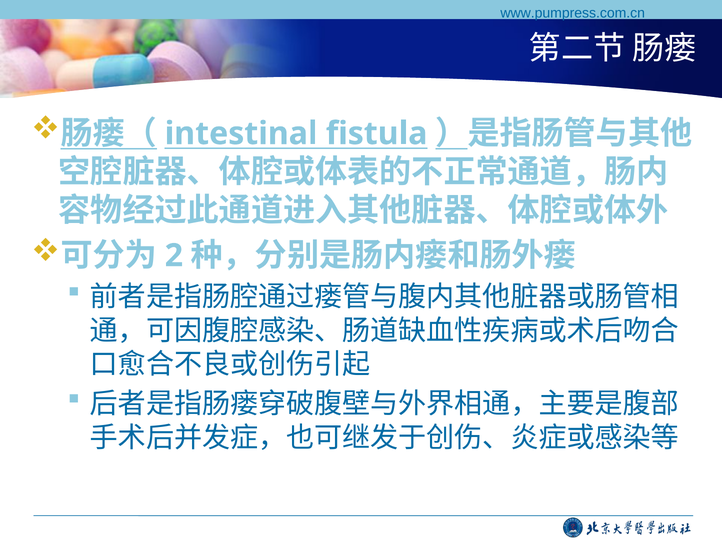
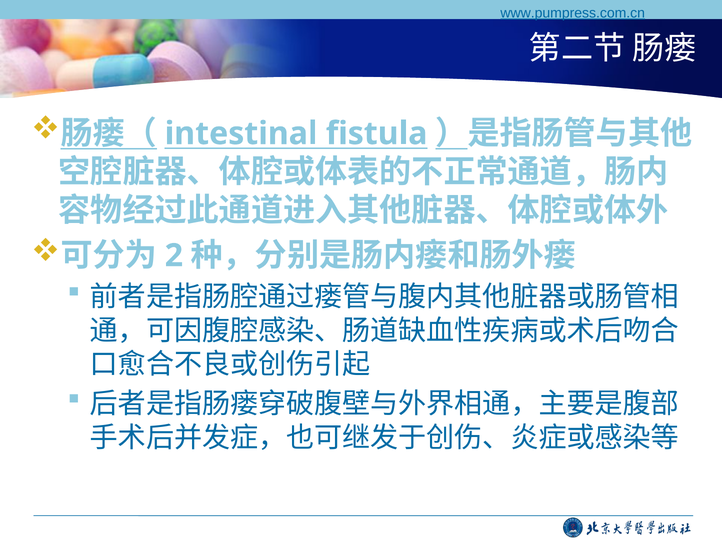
www.pumpress.com.cn underline: none -> present (573, 13)
